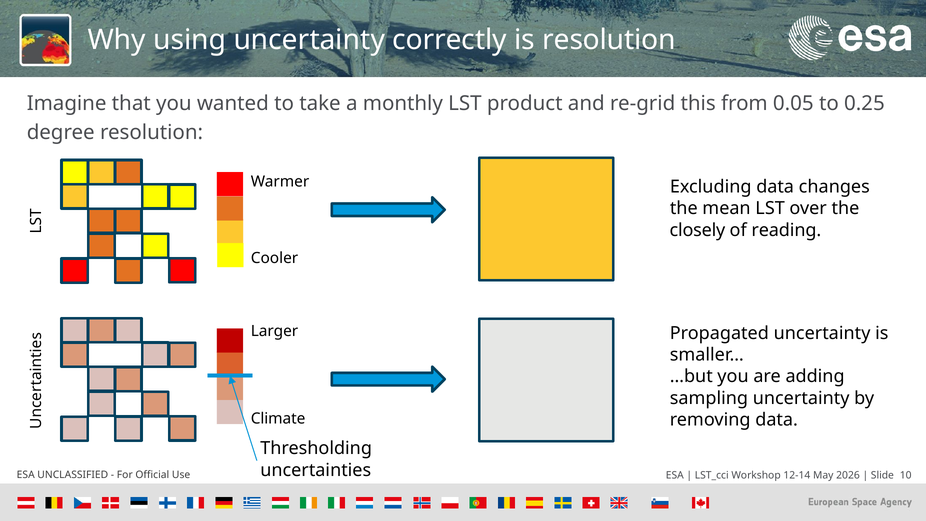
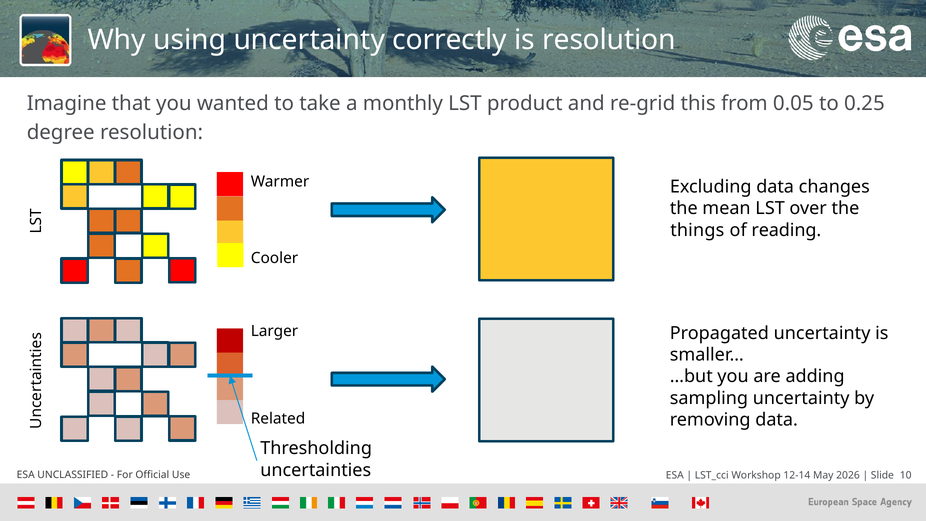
closely: closely -> things (697, 230)
Climate: Climate -> Related (278, 419)
